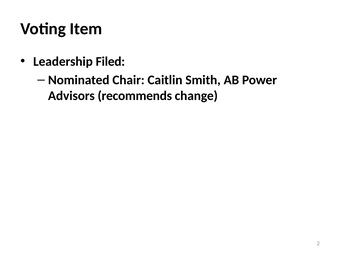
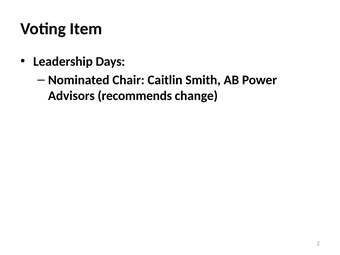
Filed: Filed -> Days (110, 62)
